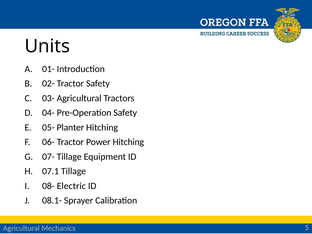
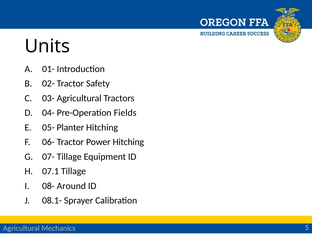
Pre-Operation Safety: Safety -> Fields (125, 113)
Electric: Electric -> Around (71, 186)
